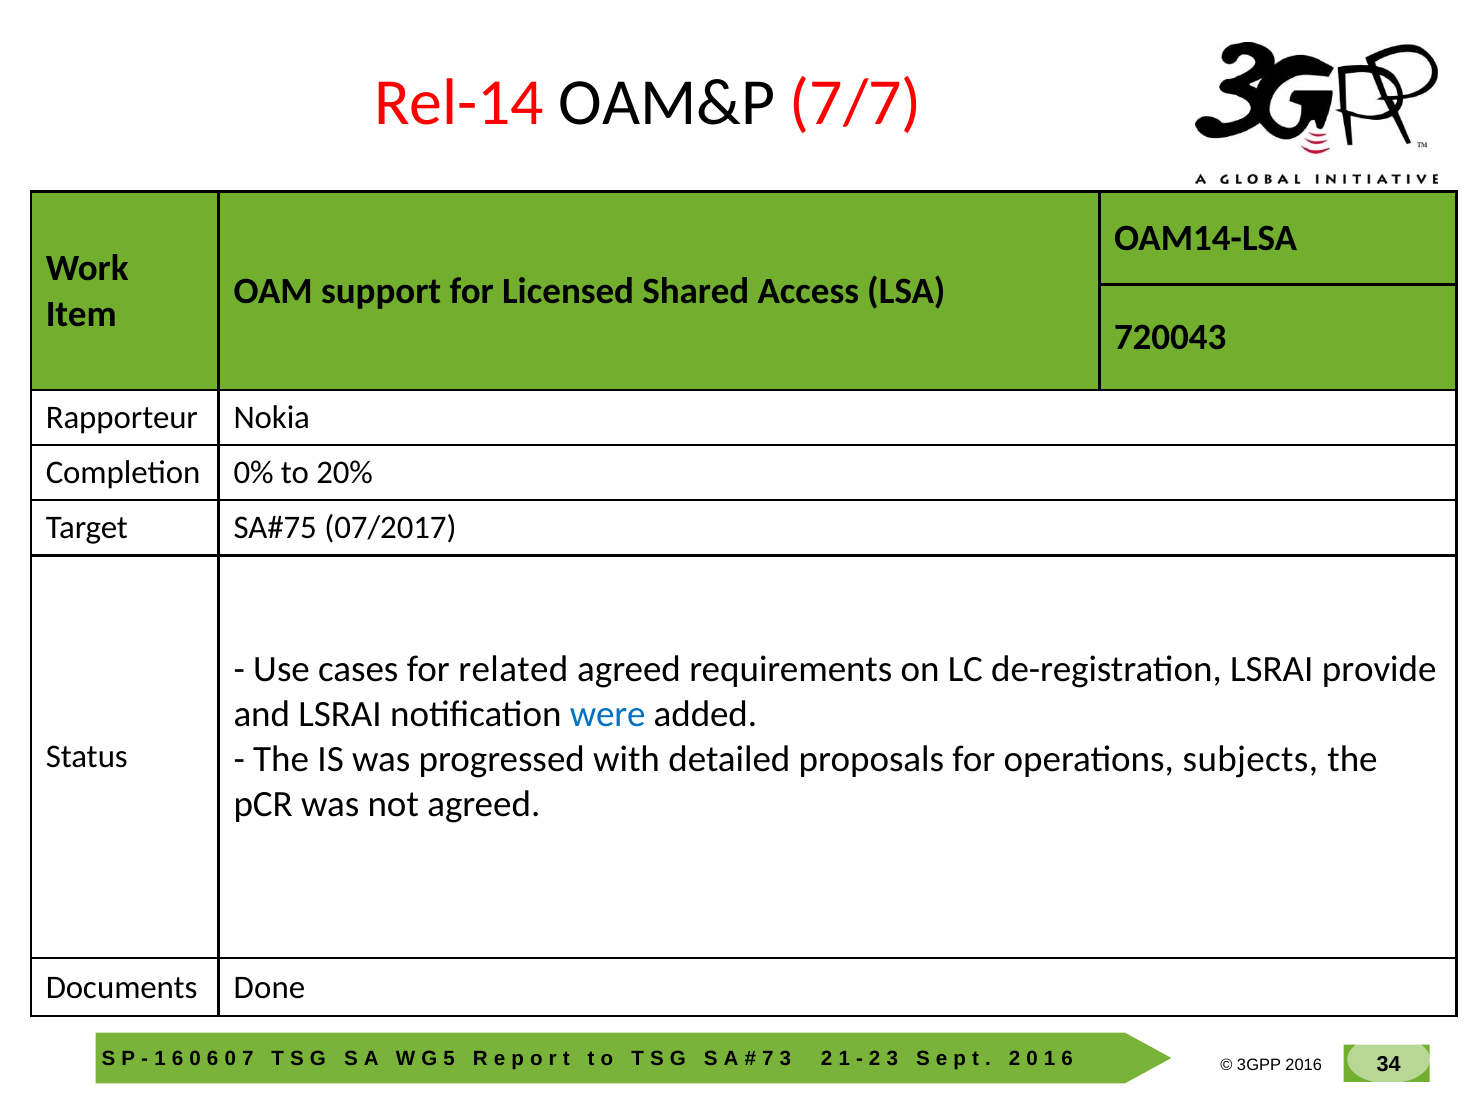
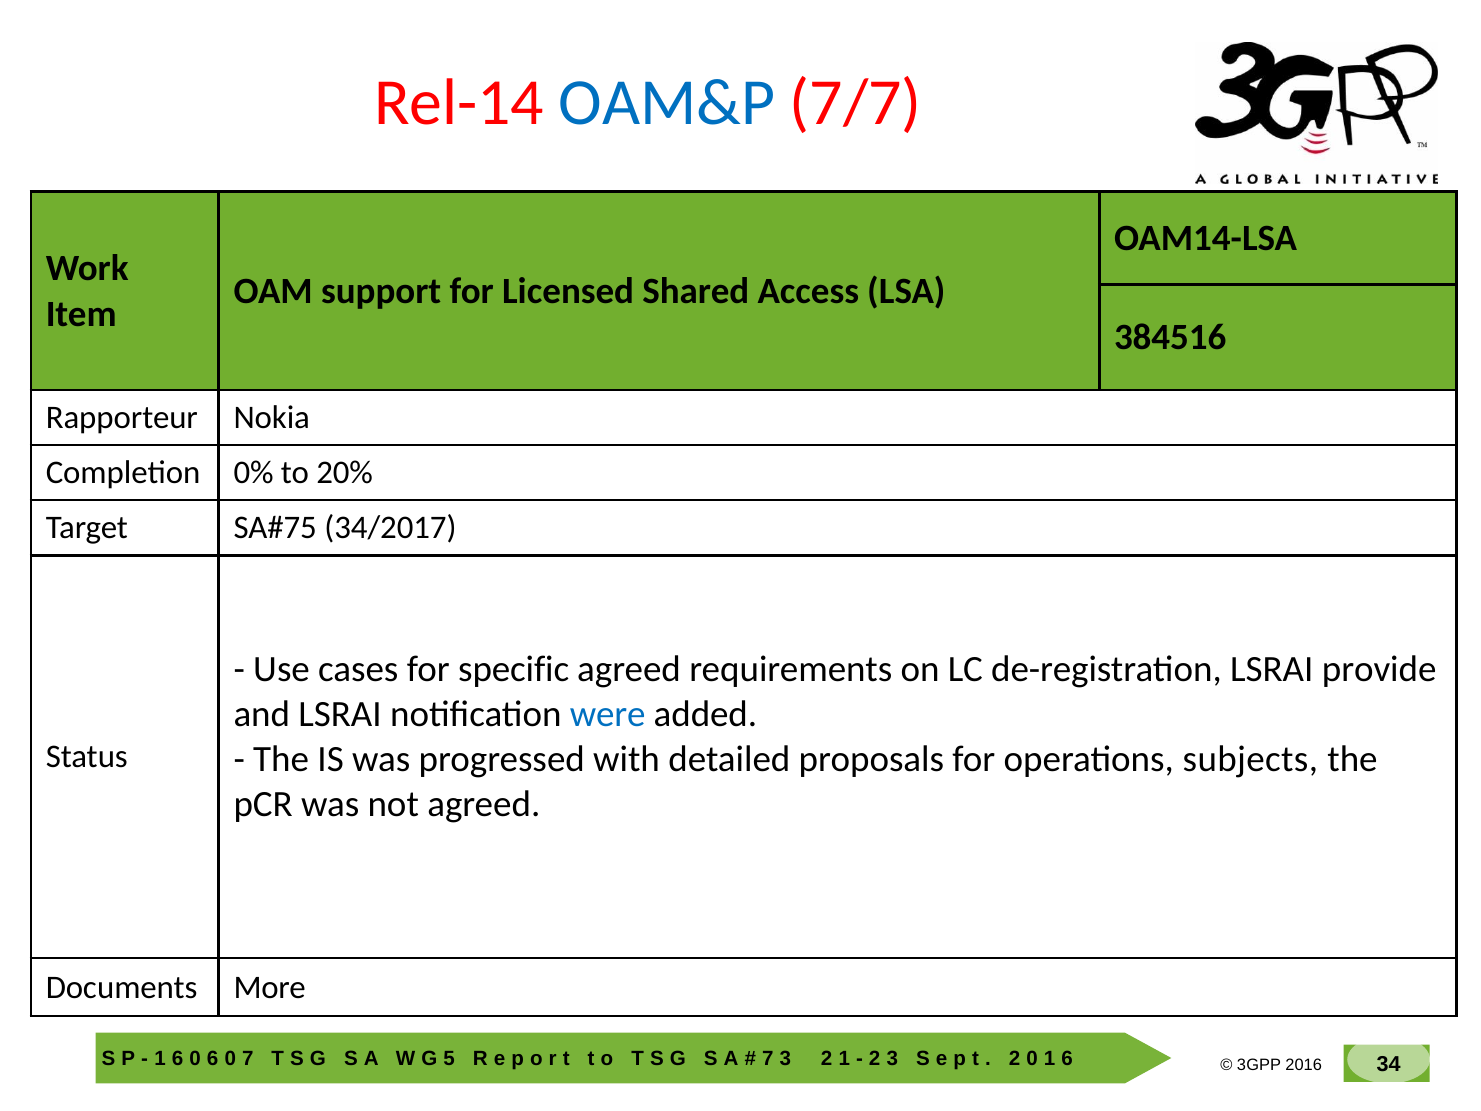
OAM&P colour: black -> blue (667, 102)
720043: 720043 -> 384516 (1170, 338)
07/2017: 07/2017 -> 34/2017 (390, 528)
related: related -> specific (514, 669)
Done: Done -> More (270, 987)
